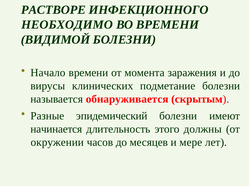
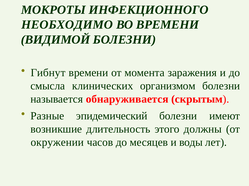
РАСТВОРЕ: РАСТВОРЕ -> МОКРОТЫ (53, 10)
Начало: Начало -> Гибнут (48, 73)
вирусы: вирусы -> смысла (48, 86)
подметание: подметание -> организмом (168, 86)
начинается: начинается -> возникшие (56, 130)
мере: мере -> воды (191, 143)
